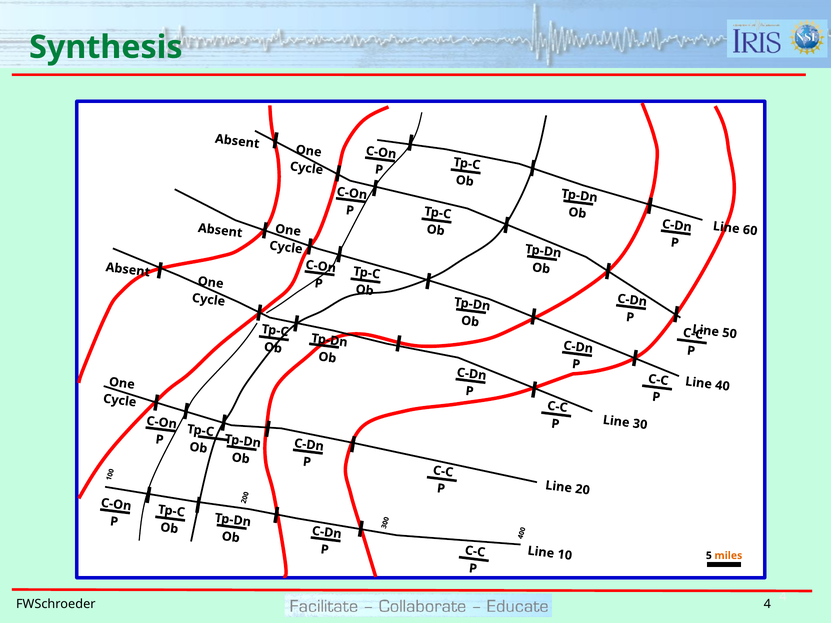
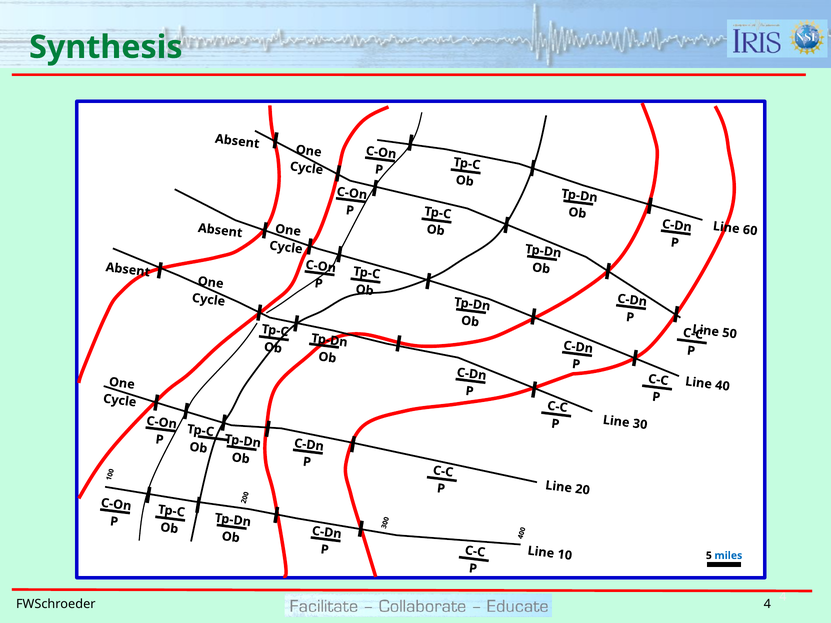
miles colour: orange -> blue (728, 556)
